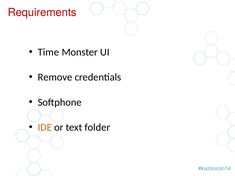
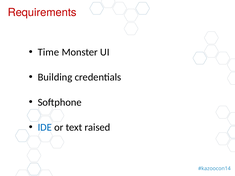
Remove: Remove -> Building (55, 77)
IDE colour: orange -> blue (45, 127)
folder: folder -> raised (97, 127)
